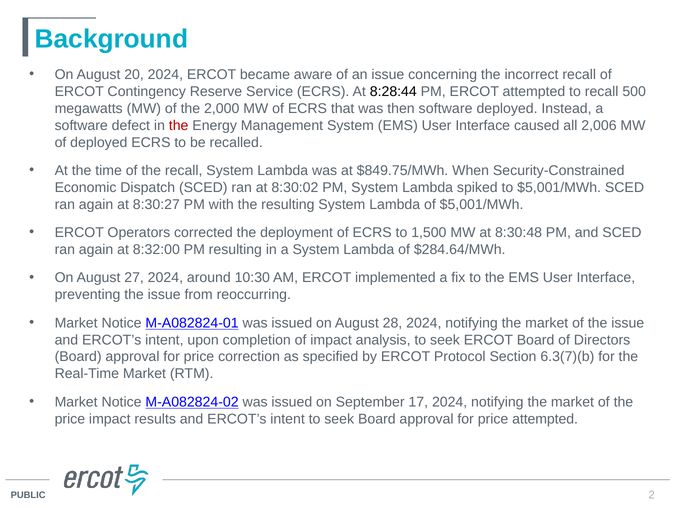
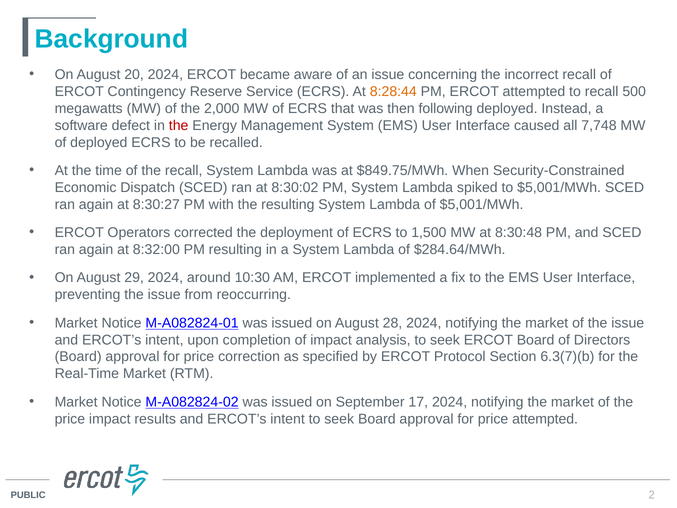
8:28:44 colour: black -> orange (393, 92)
then software: software -> following (446, 108)
2,006: 2,006 -> 7,748 (599, 125)
27: 27 -> 29 (134, 278)
